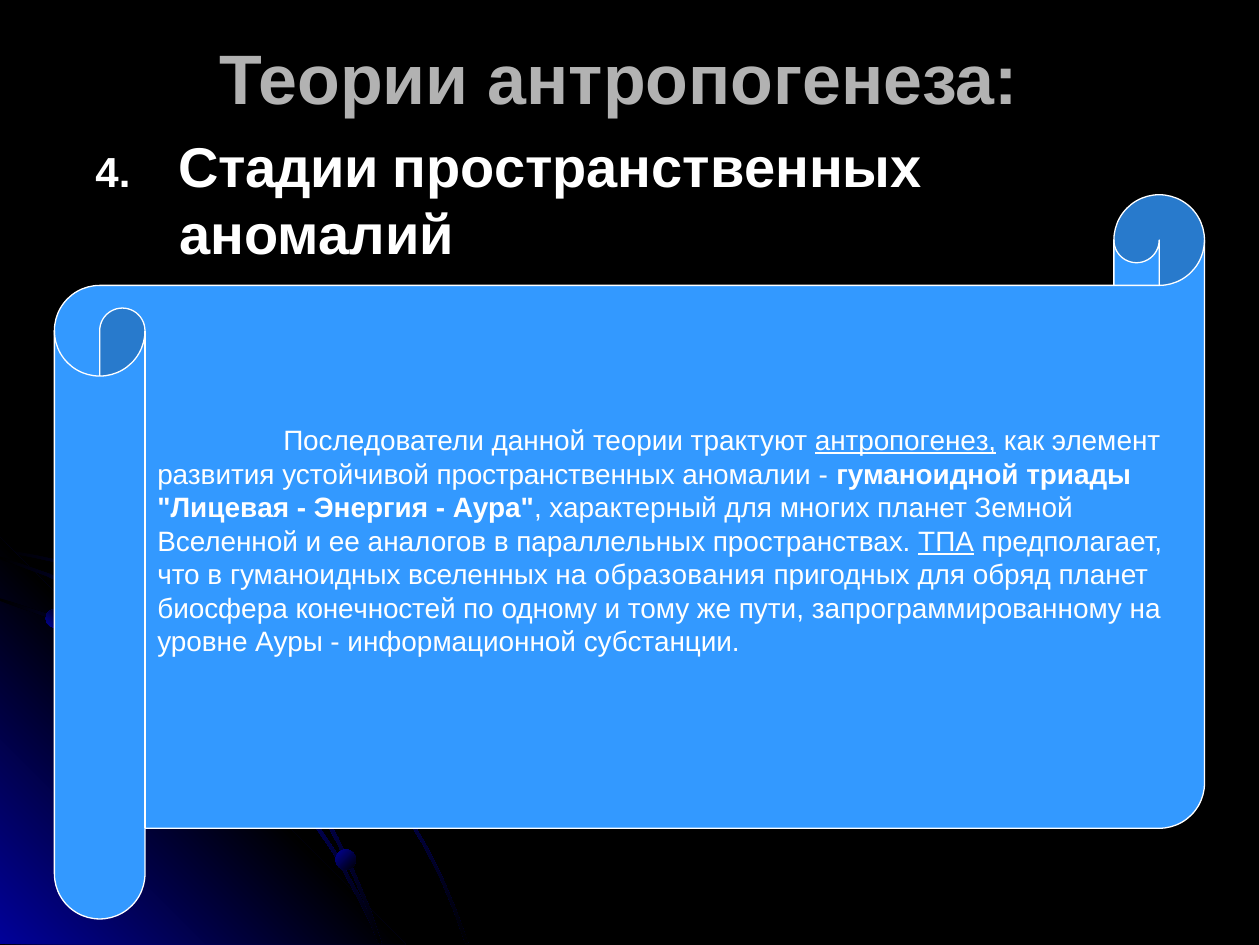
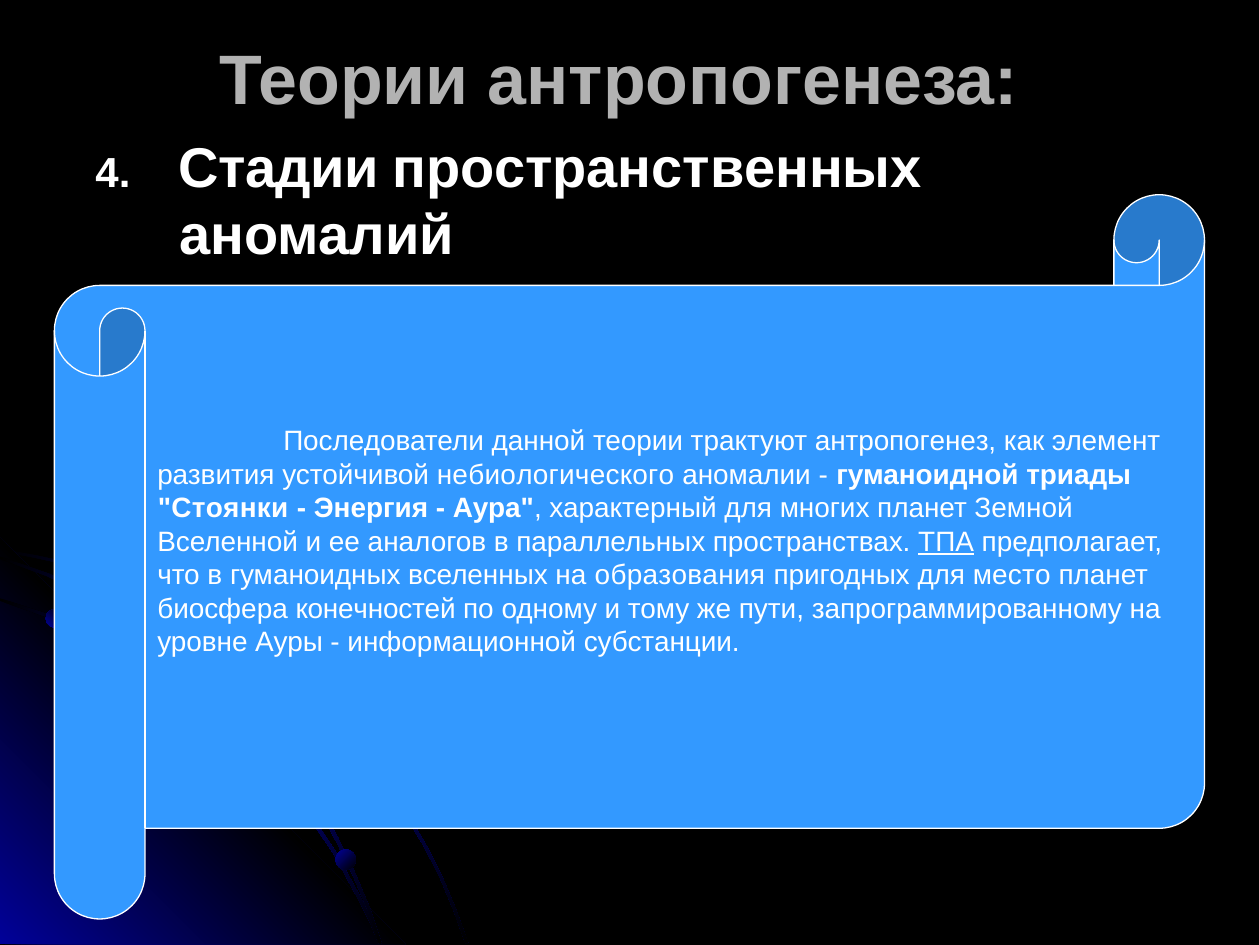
антропогенез underline: present -> none (906, 441)
устойчивой пространственных: пространственных -> небиологического (555, 474)
Лицевая: Лицевая -> Стоянки (223, 508)
обряд: обряд -> место (1012, 575)
